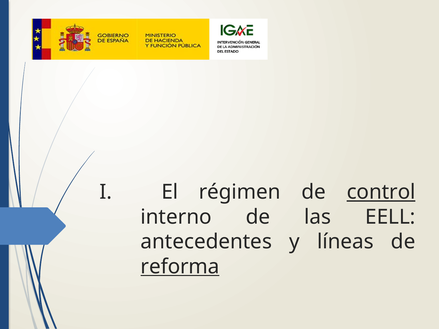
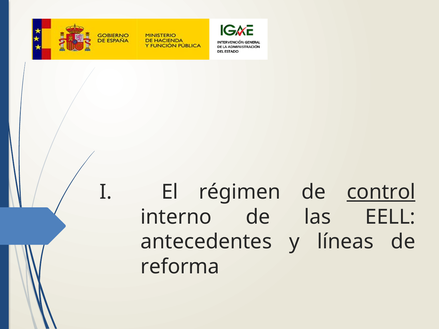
reforma underline: present -> none (180, 267)
